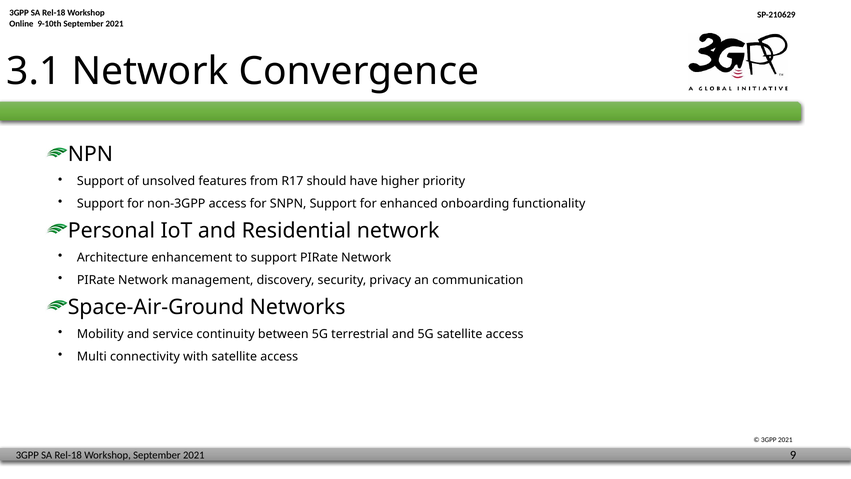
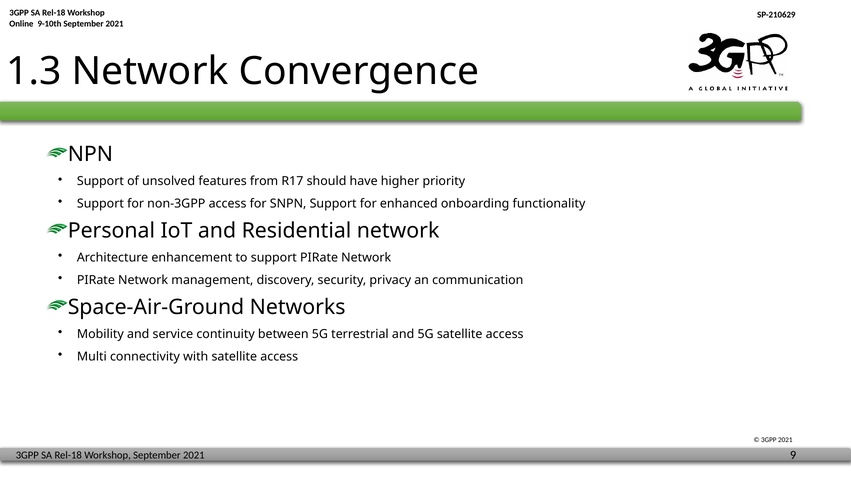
3.1: 3.1 -> 1.3 (34, 71)
